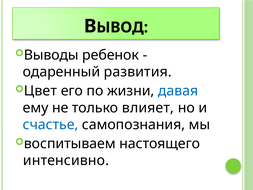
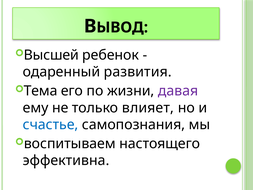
Выводы: Выводы -> Высшей (51, 55)
Цвет: Цвет -> Тема (41, 91)
давая colour: blue -> purple (178, 91)
интенсивно: интенсивно -> эффективна (66, 160)
